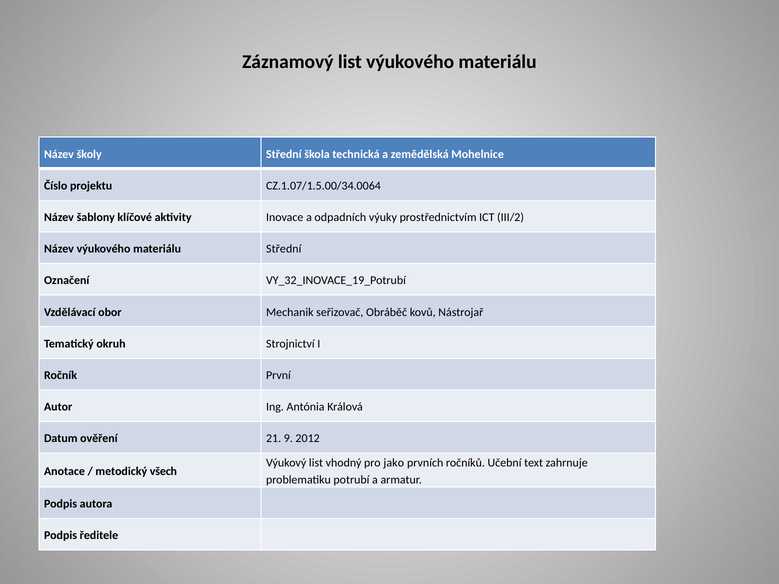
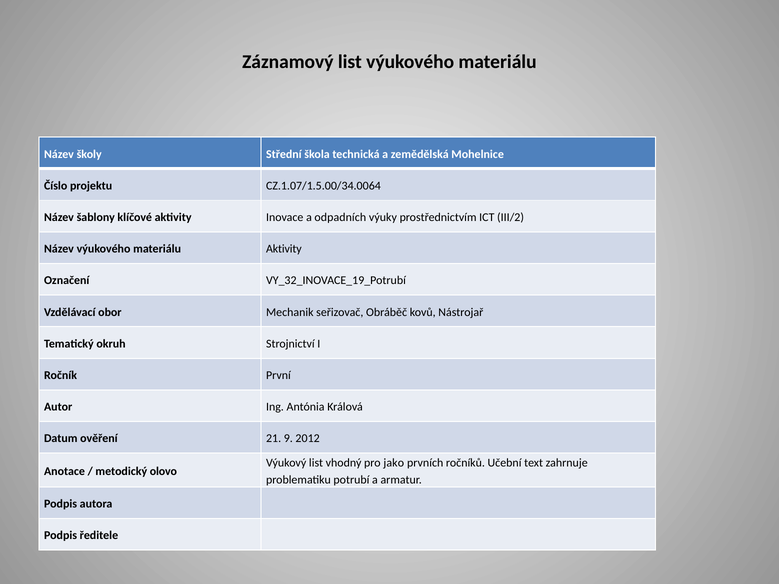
materiálu Střední: Střední -> Aktivity (284, 249)
všech: všech -> olovo (163, 471)
